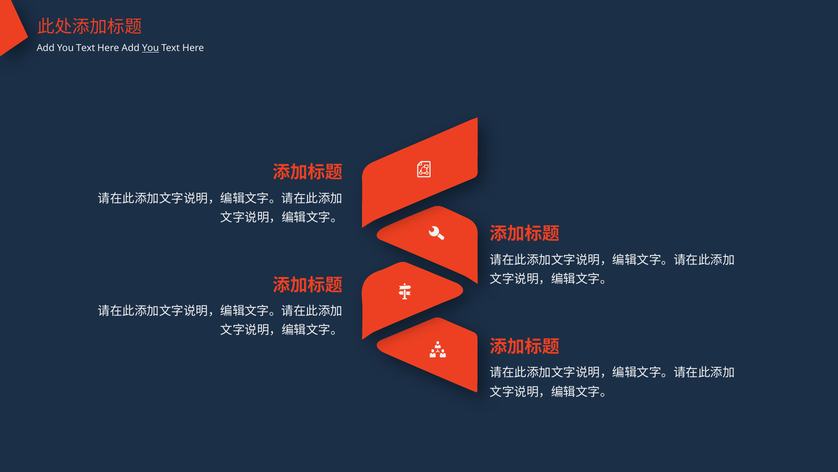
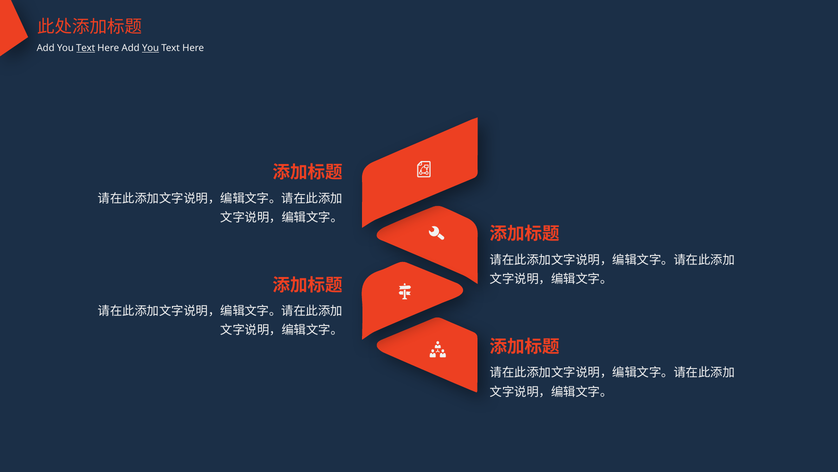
Text underline: none -> present (86, 48)
